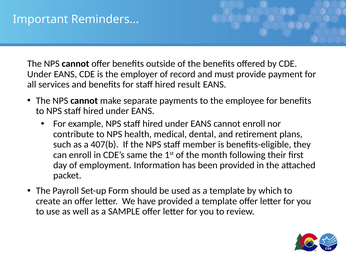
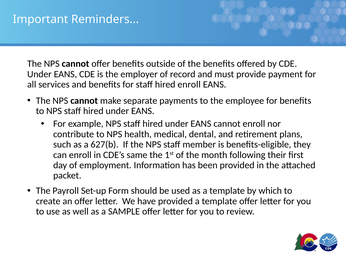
hired result: result -> enroll (189, 85)
407(b: 407(b -> 627(b (105, 145)
